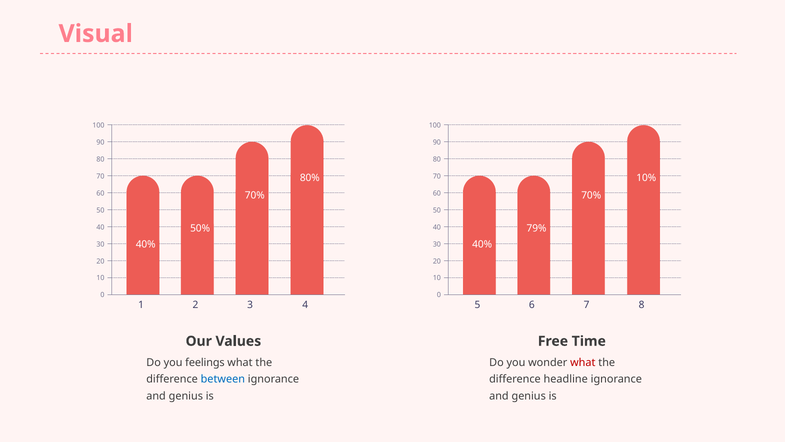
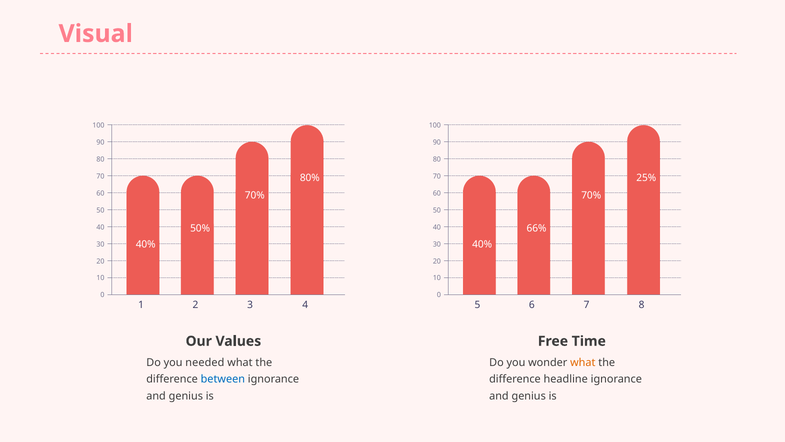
10%: 10% -> 25% (646, 178)
79%: 79% -> 66% (537, 228)
feelings: feelings -> needed (205, 362)
what colour: red -> orange (583, 362)
